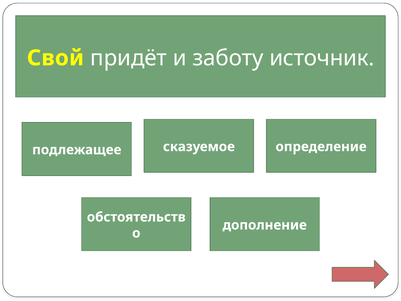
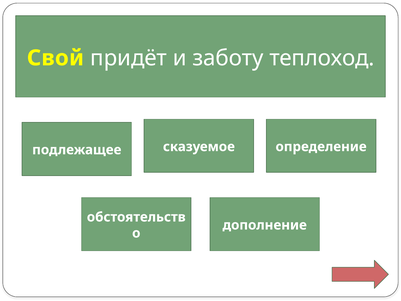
источник: источник -> теплоход (322, 58)
